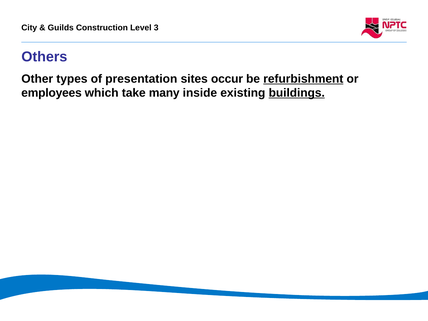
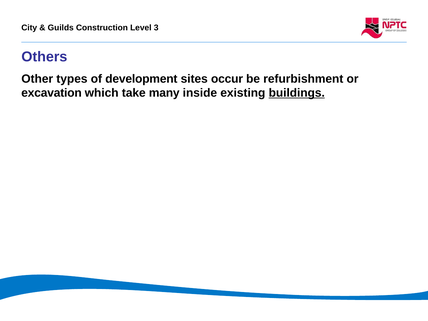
presentation: presentation -> development (141, 79)
refurbishment underline: present -> none (303, 79)
employees: employees -> excavation (52, 93)
